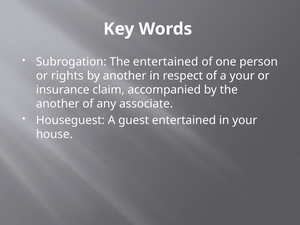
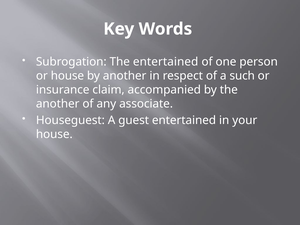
or rights: rights -> house (67, 76)
a your: your -> such (242, 76)
